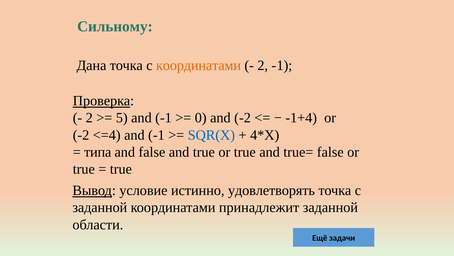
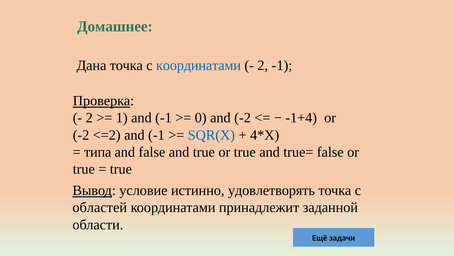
Сильному: Сильному -> Домашнее (115, 27)
координатами colour: orange -> blue (199, 65)
5: 5 -> 1 (122, 118)
<=4: <=4 -> <=2 (107, 135)
заданной: заданной -> областей (100, 207)
